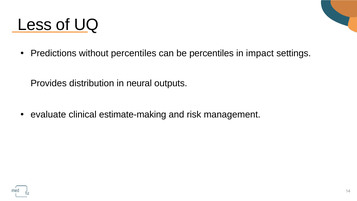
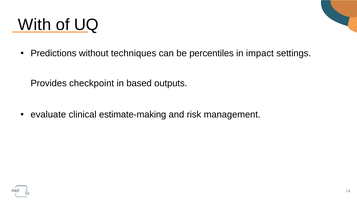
Less: Less -> With (35, 25)
without percentiles: percentiles -> techniques (134, 53)
distribution: distribution -> checkpoint (92, 83)
neural: neural -> based (139, 83)
